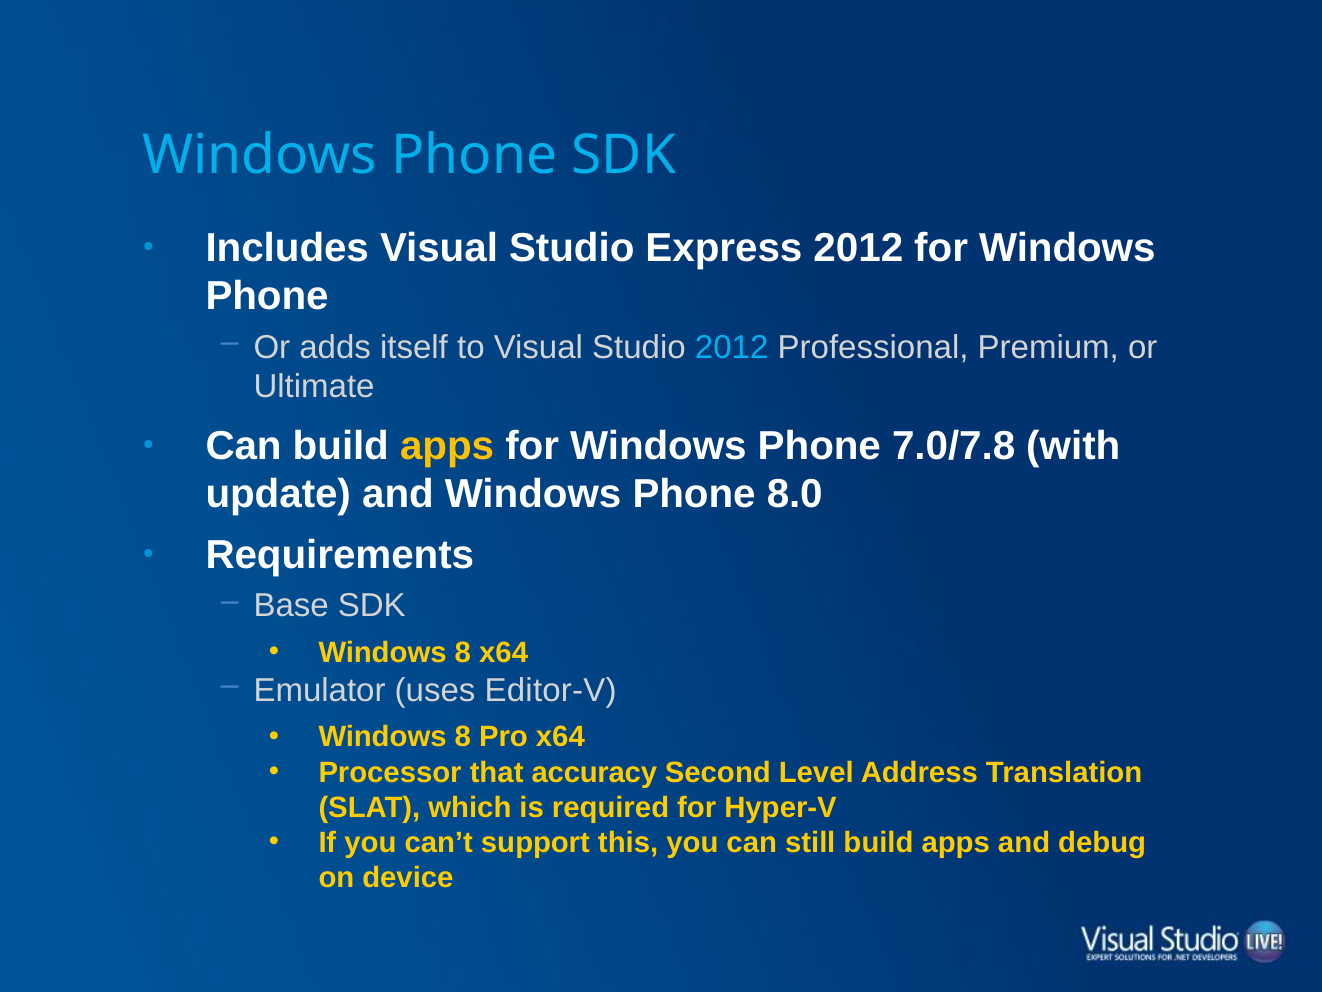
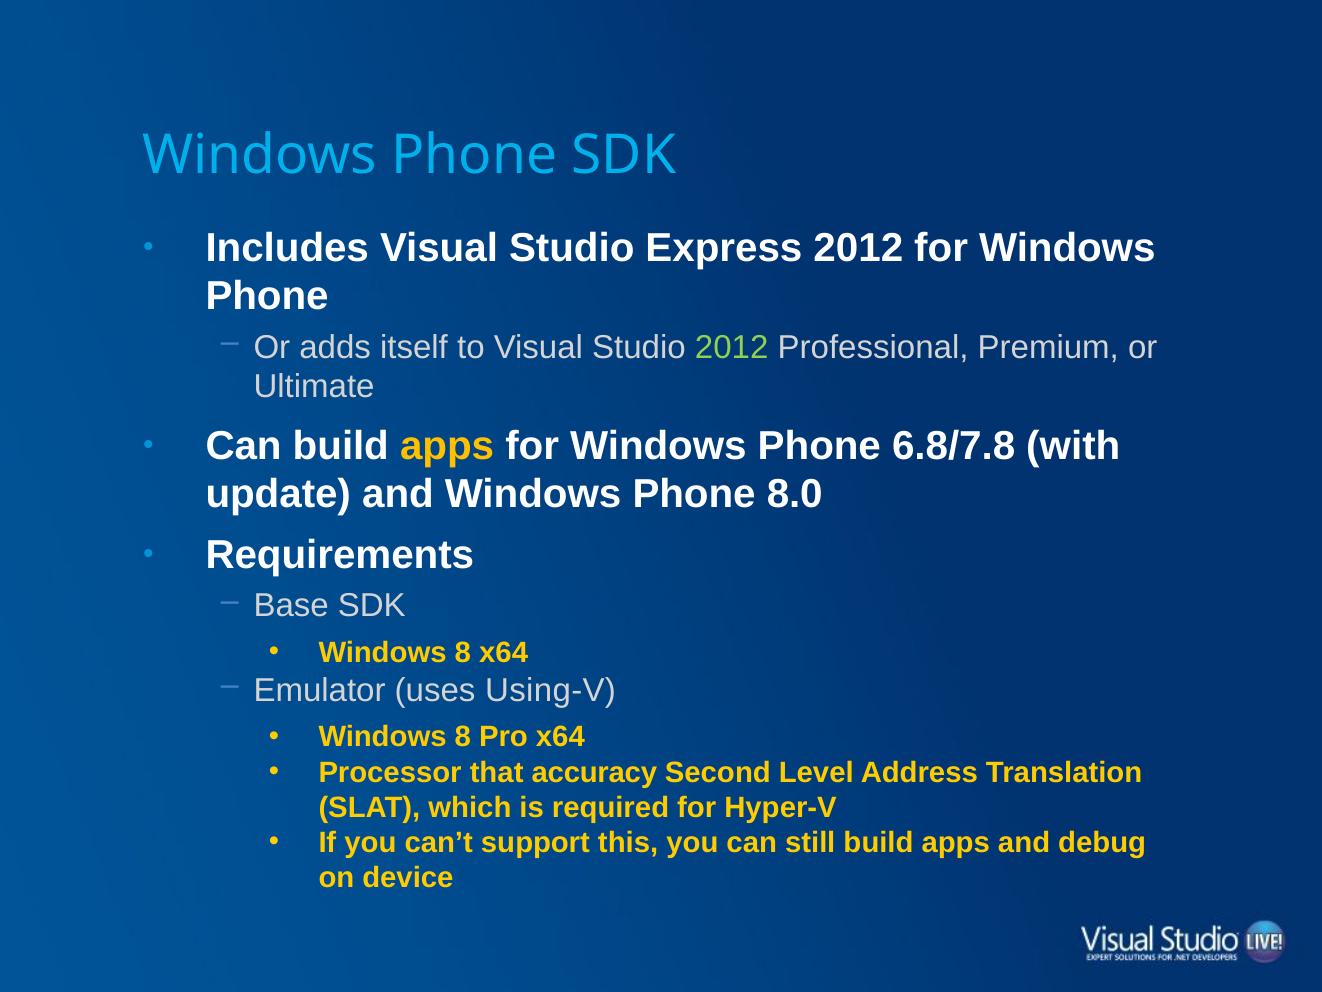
2012 colour: light blue -> light green (732, 347)
7.0/7.8: 7.0/7.8 -> 6.8/7.8 (954, 446)
Editor-V: Editor-V -> Using-V (551, 690)
